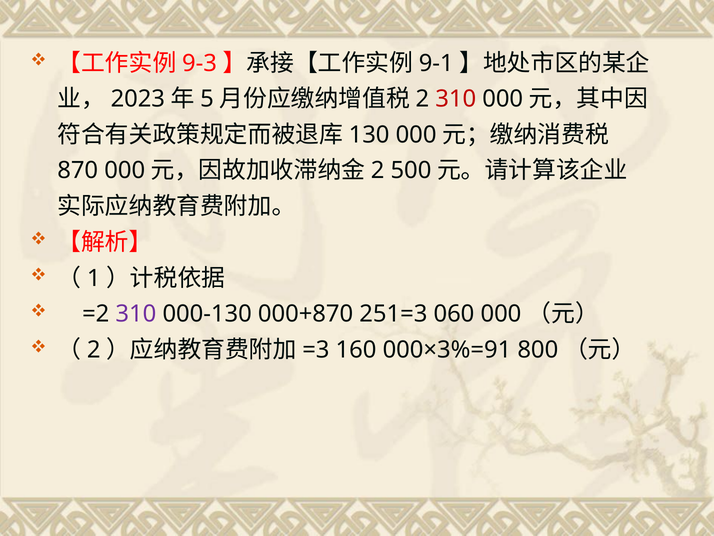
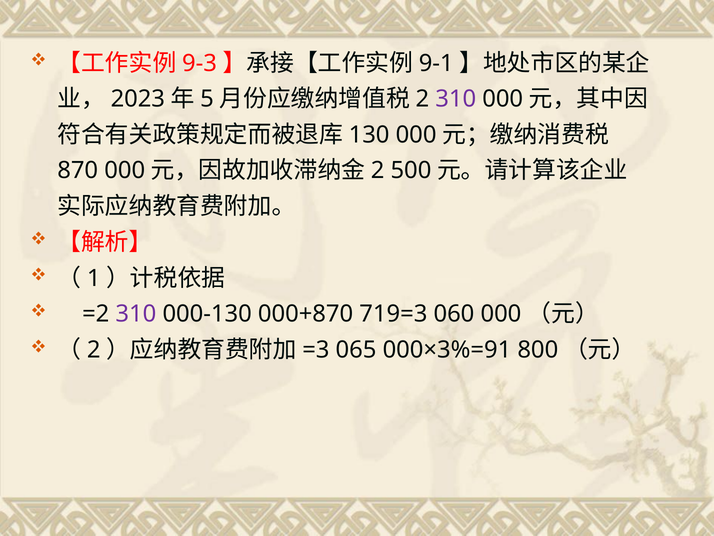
310 colour: red -> purple (456, 99)
251=3: 251=3 -> 719=3 (393, 314)
160: 160 -> 065 (356, 350)
